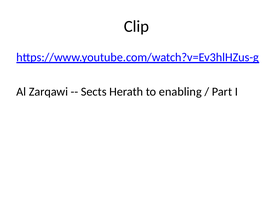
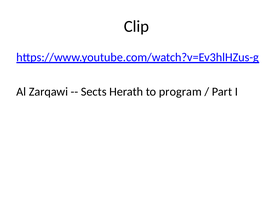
enabling: enabling -> program (180, 92)
